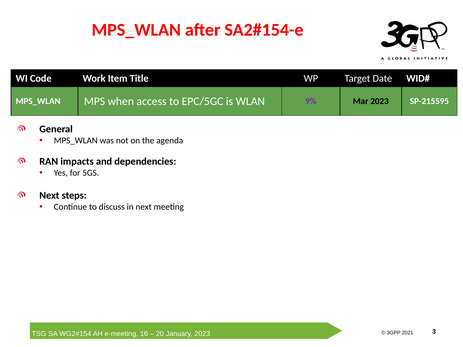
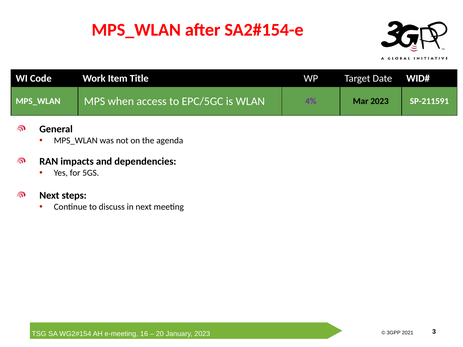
9%: 9% -> 4% (311, 101)
SP-215595: SP-215595 -> SP-211591 (429, 101)
